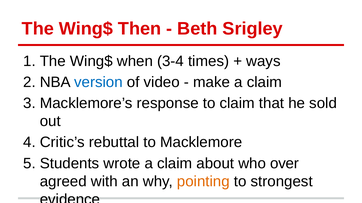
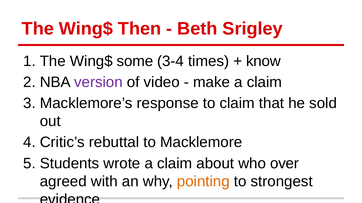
when: when -> some (135, 61)
ways: ways -> know (263, 61)
version colour: blue -> purple (98, 82)
